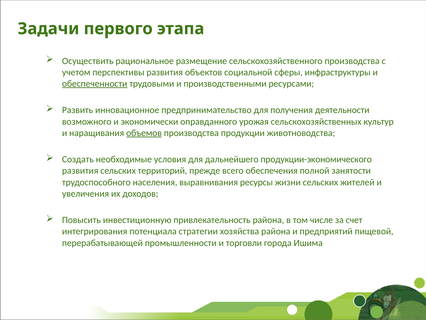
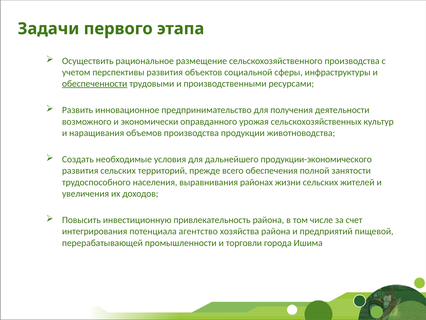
объемов underline: present -> none (144, 133)
ресурсы: ресурсы -> районах (256, 182)
стратегии: стратегии -> агентство (198, 231)
